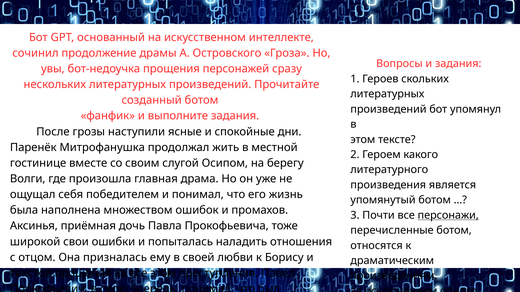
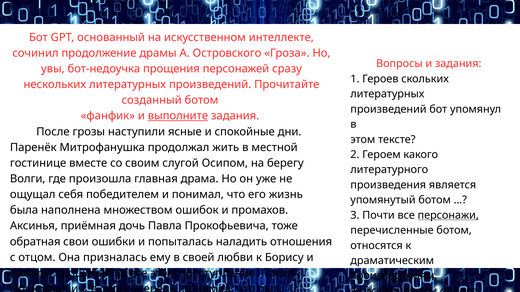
выполните underline: none -> present (178, 116)
широкой: широкой -> обратная (35, 242)
текстов: текстов -> каждой (31, 274)
